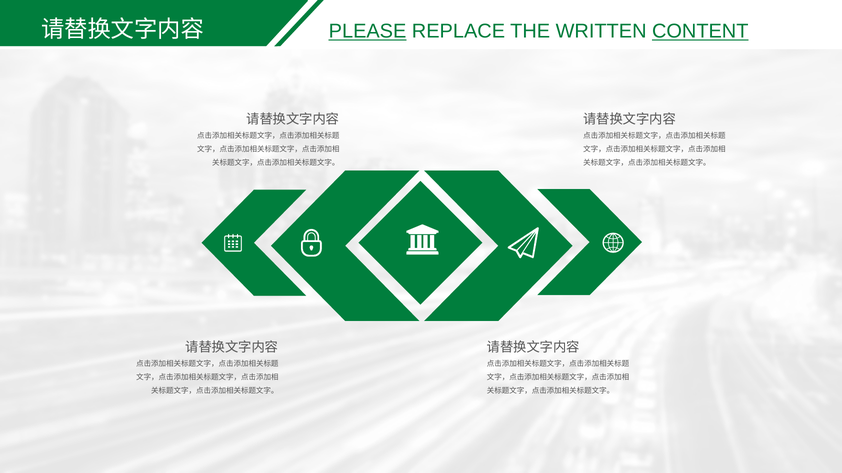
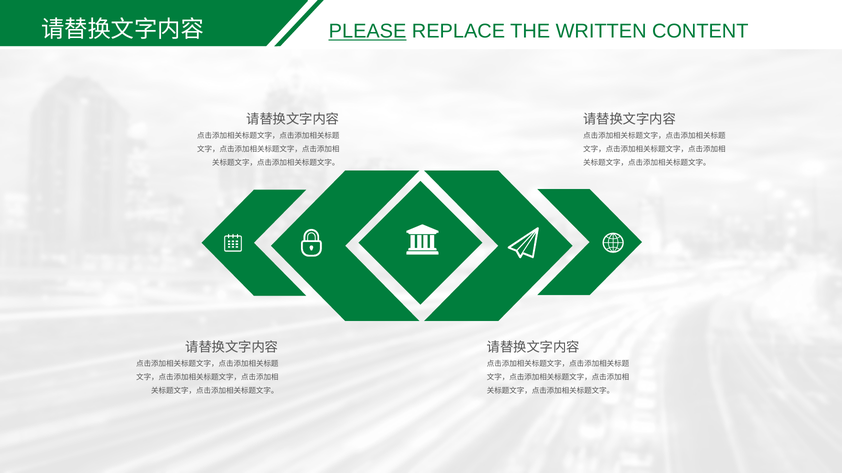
CONTENT underline: present -> none (700, 31)
